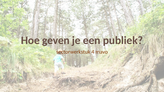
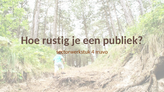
geven: geven -> rustig (56, 40)
